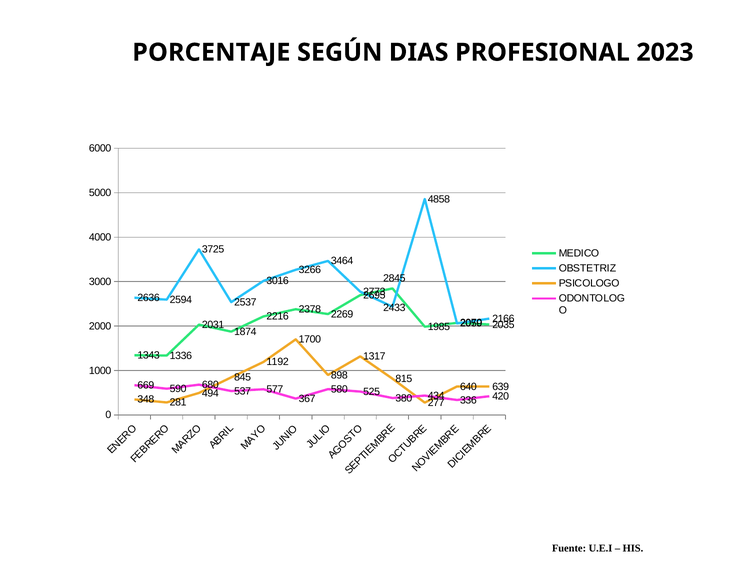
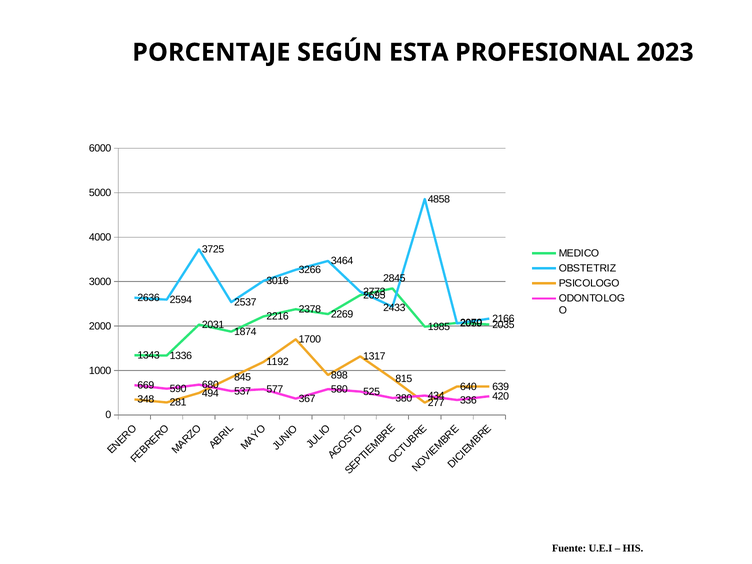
DIAS: DIAS -> ESTA (419, 52)
